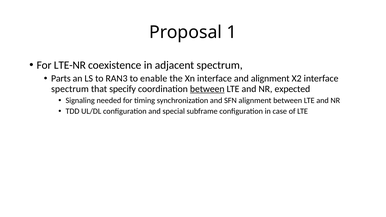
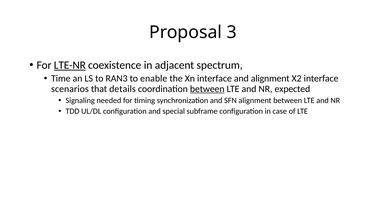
1: 1 -> 3 (232, 32)
LTE-NR underline: none -> present (70, 65)
Parts: Parts -> Time (61, 79)
spectrum: spectrum -> scenarios (70, 89)
specify: specify -> details (122, 89)
